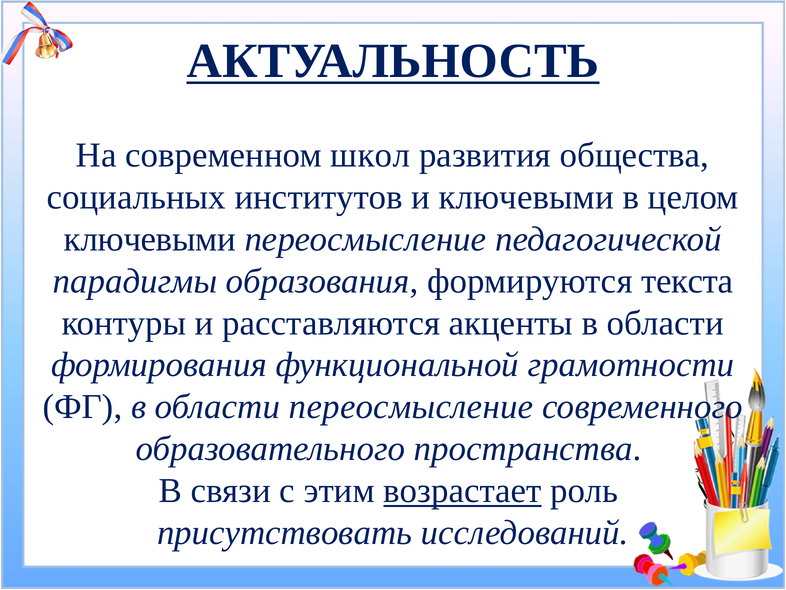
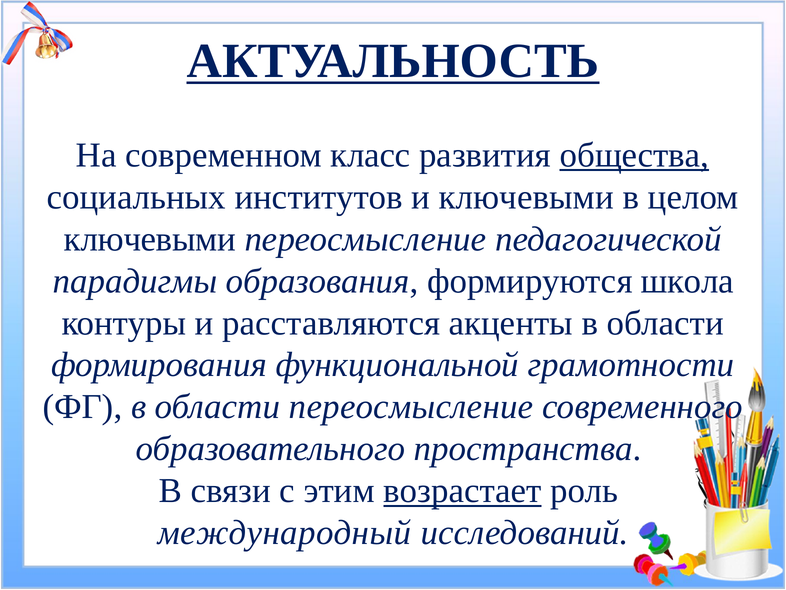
школ: школ -> класс (370, 155)
общества underline: none -> present (634, 155)
текста: текста -> школа (687, 281)
присутствовать: присутствовать -> международный (284, 532)
